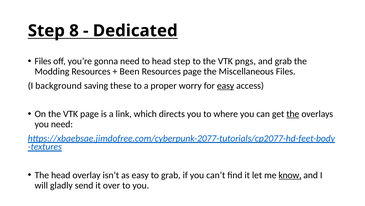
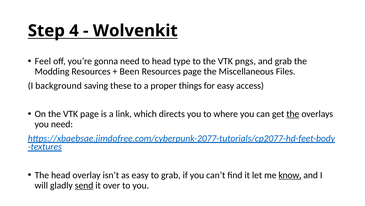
8: 8 -> 4 (74, 31)
Dedicated: Dedicated -> Wolvenkit (135, 31)
Files: Files -> Feel (43, 61)
head step: step -> type (182, 61)
worry: worry -> things (190, 85)
easy underline: present -> none (226, 85)
send underline: none -> present (84, 185)
